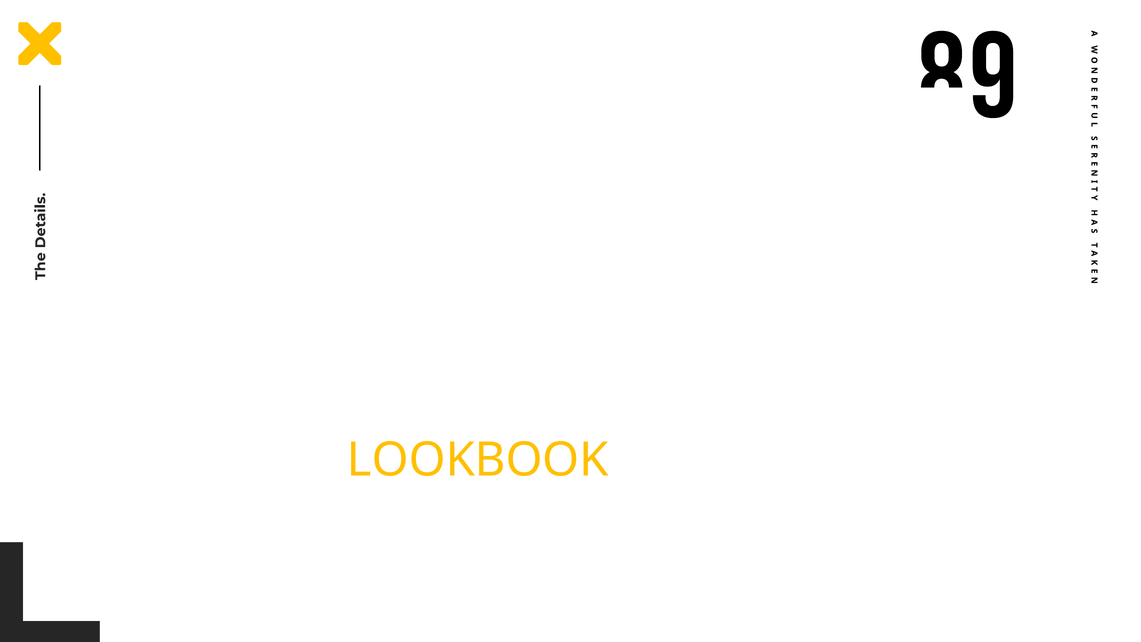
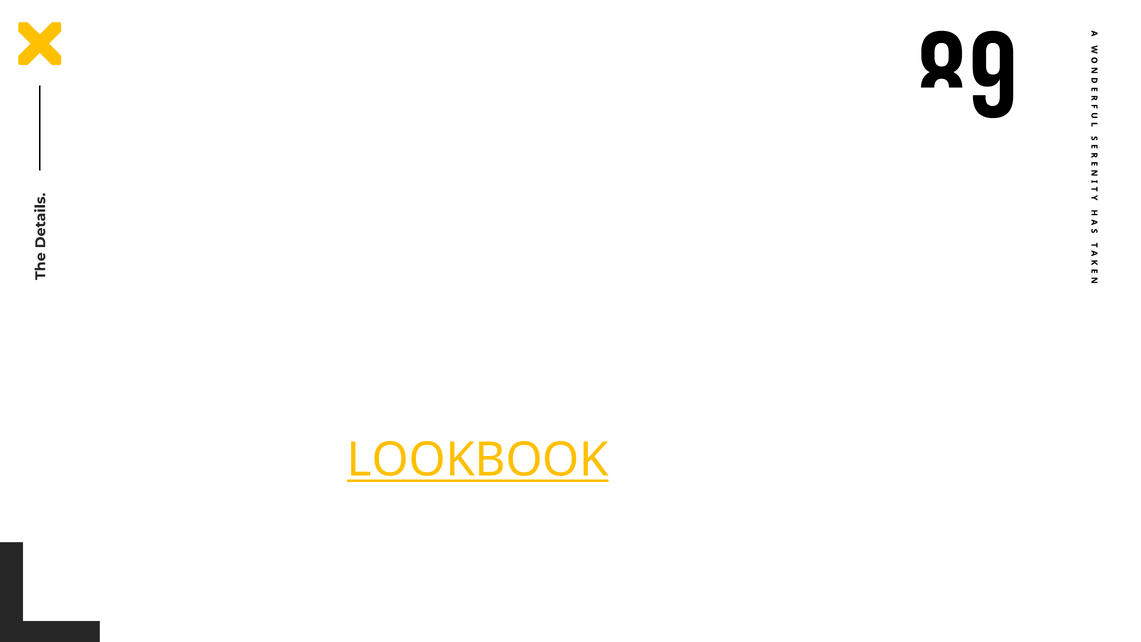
LOOKBOOK underline: none -> present (478, 460)
